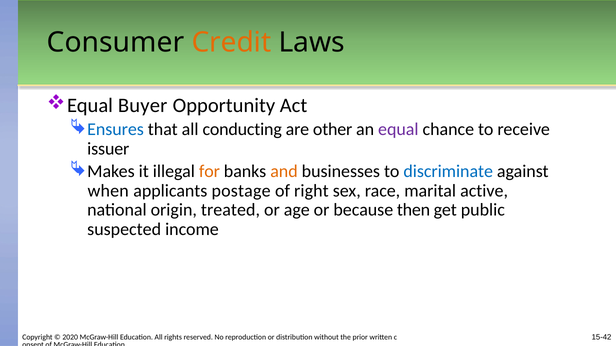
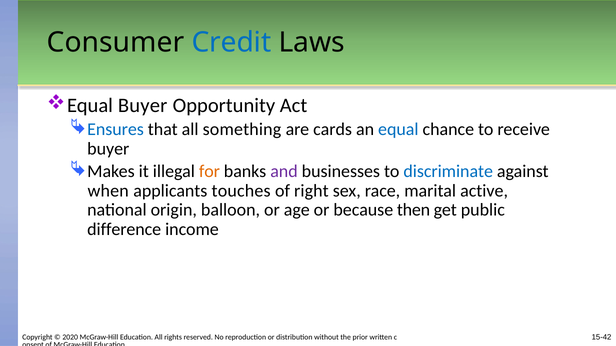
Credit colour: orange -> blue (231, 43)
conducting: conducting -> something (242, 130)
other: other -> cards (333, 130)
equal colour: purple -> blue (398, 130)
issuer: issuer -> buyer (108, 149)
and colour: orange -> purple (284, 172)
postage: postage -> touches (241, 191)
treated: treated -> balloon (231, 210)
suspected: suspected -> difference (124, 230)
